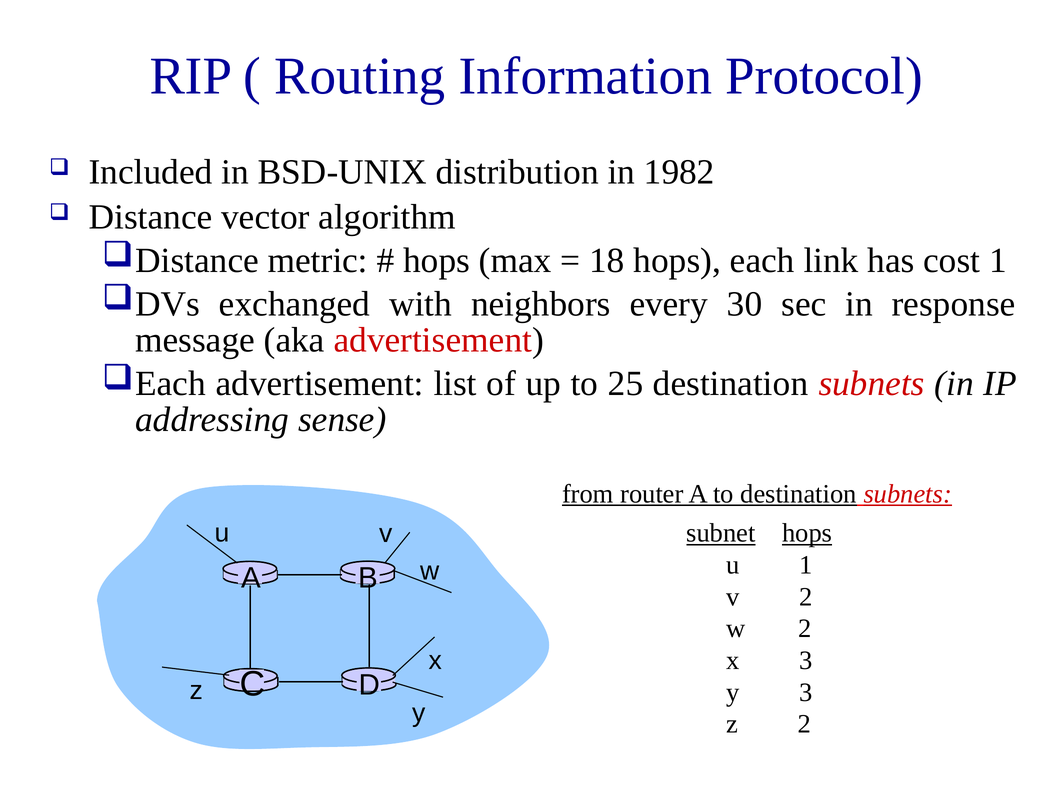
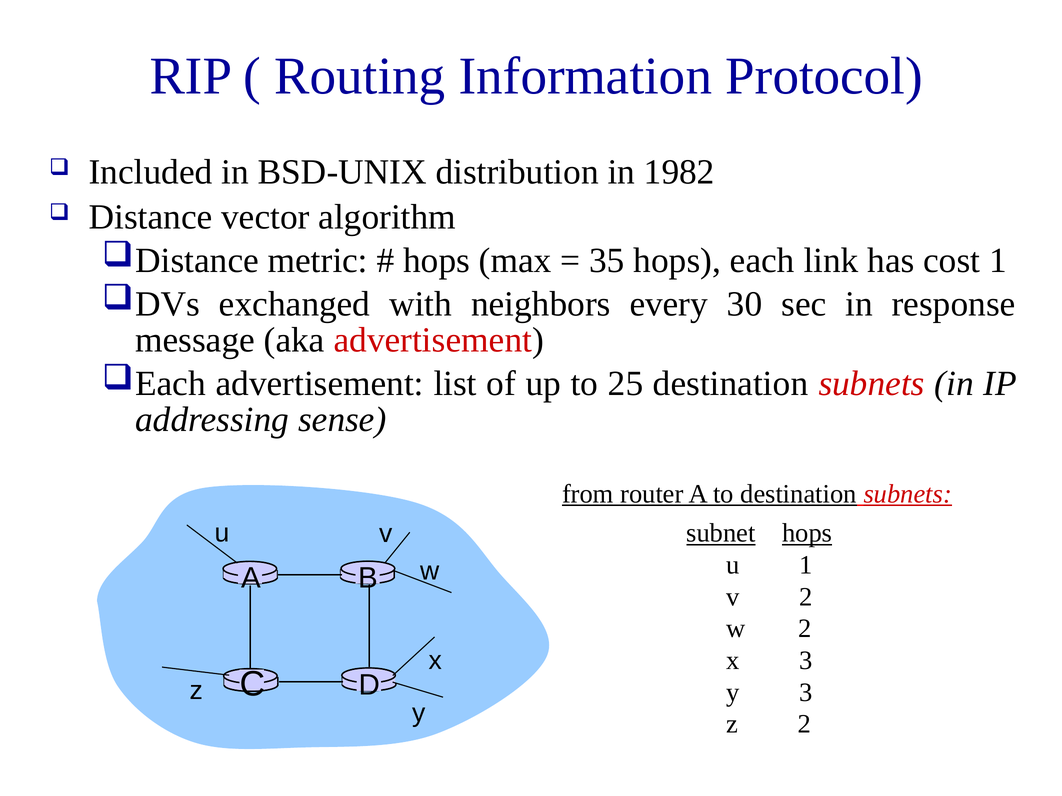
18: 18 -> 35 (607, 261)
